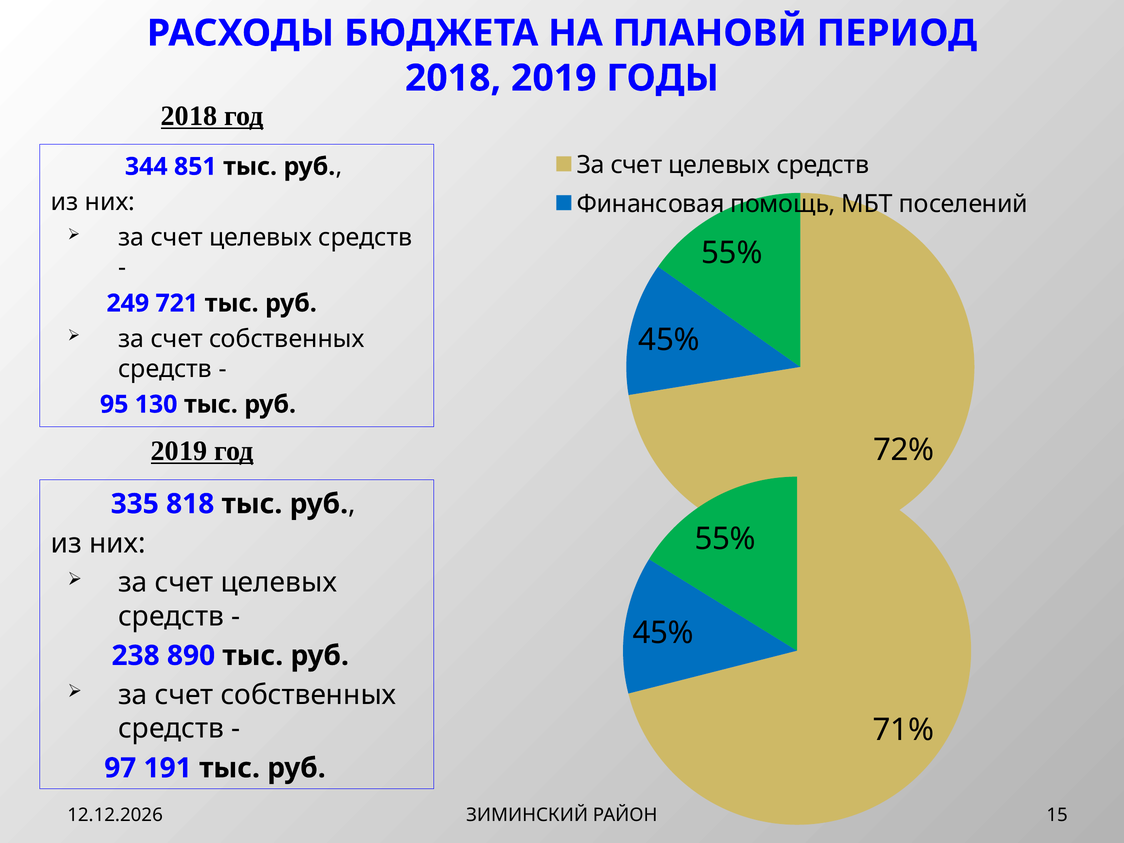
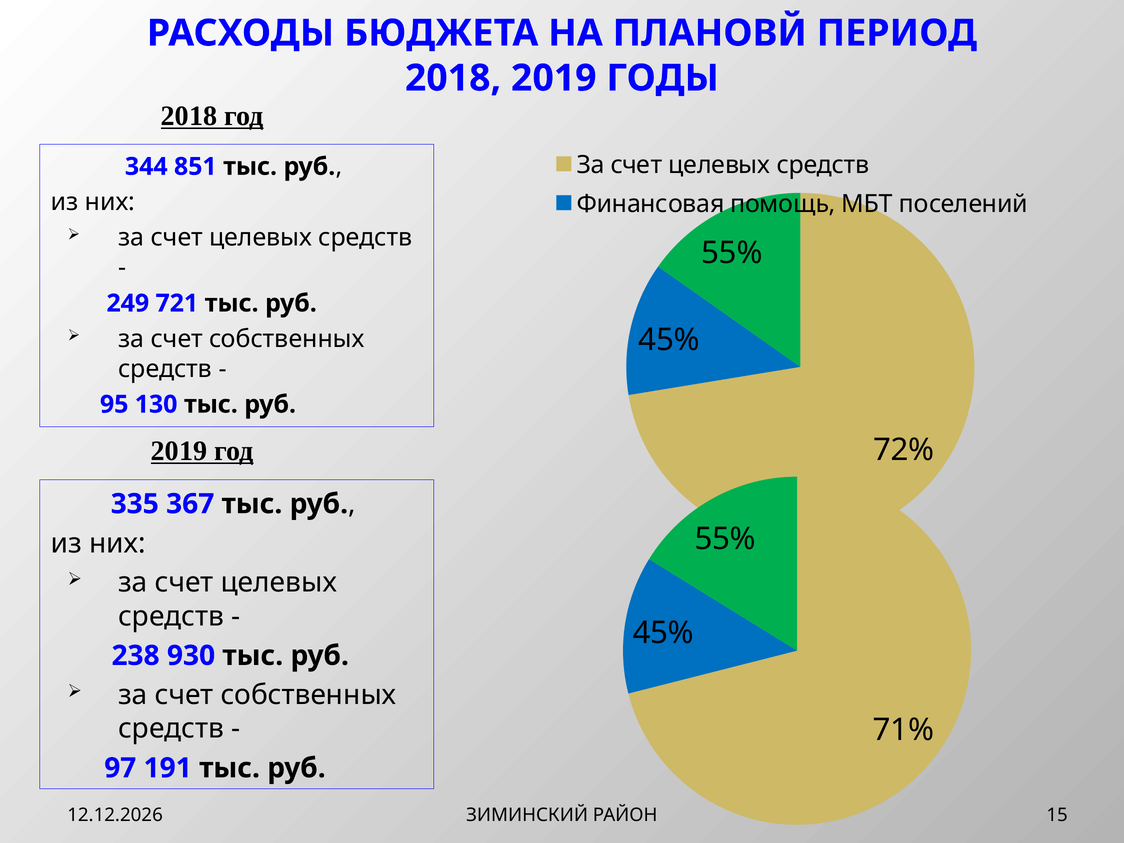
818: 818 -> 367 (190, 504)
890: 890 -> 930 (191, 656)
